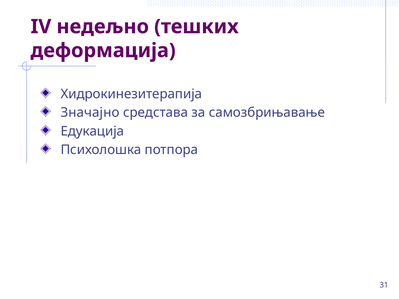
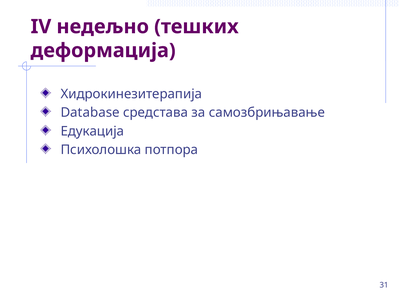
Значајно: Значајно -> Database (90, 113)
